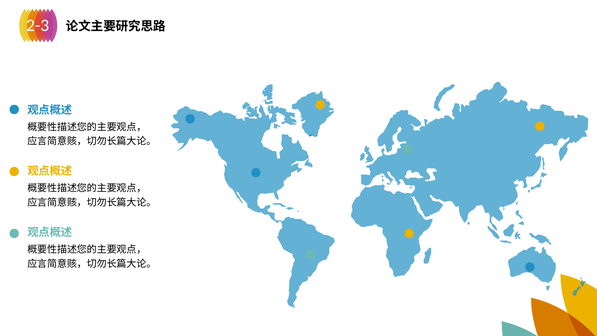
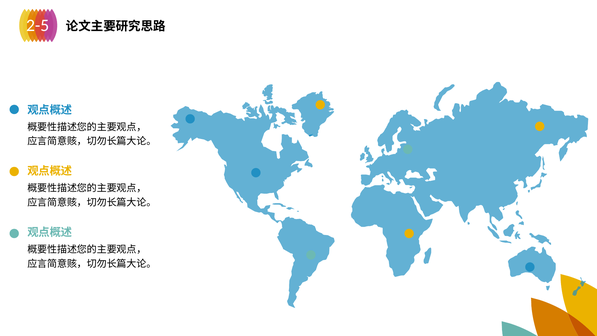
2-3: 2-3 -> 2-5 (38, 25)
